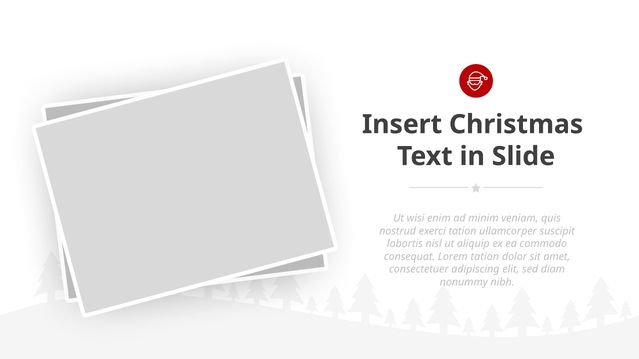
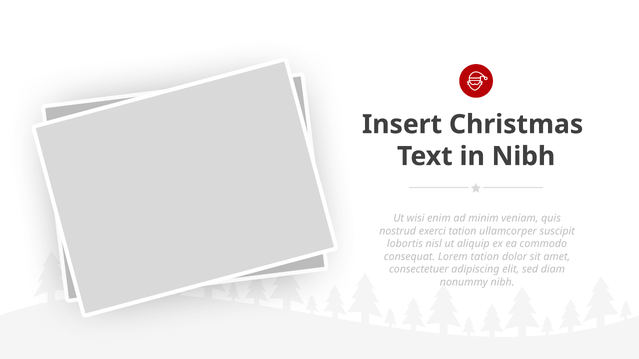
in Slide: Slide -> Nibh (523, 157)
